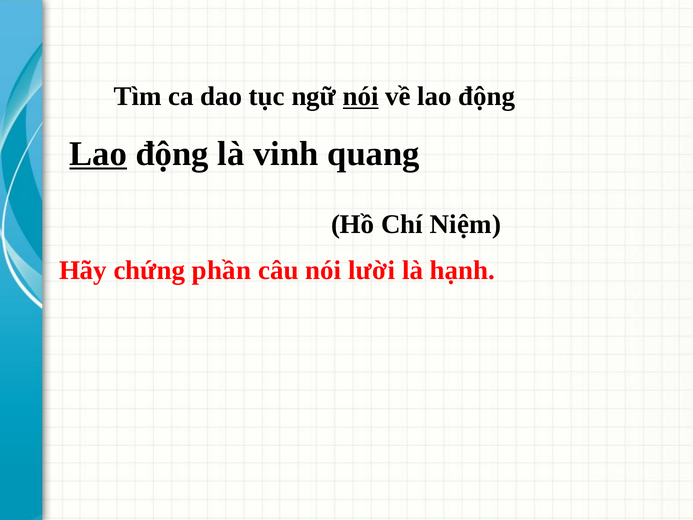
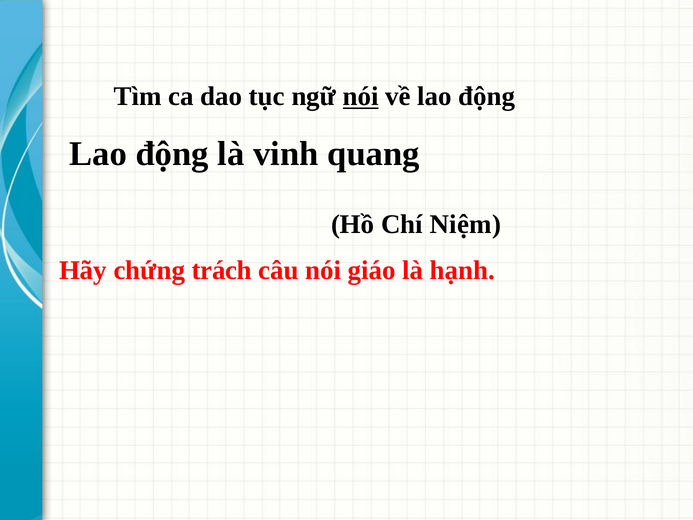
Lao underline: present -> none (98, 154)
phần: phần -> trách (222, 270)
lười: lười -> giáo (372, 270)
